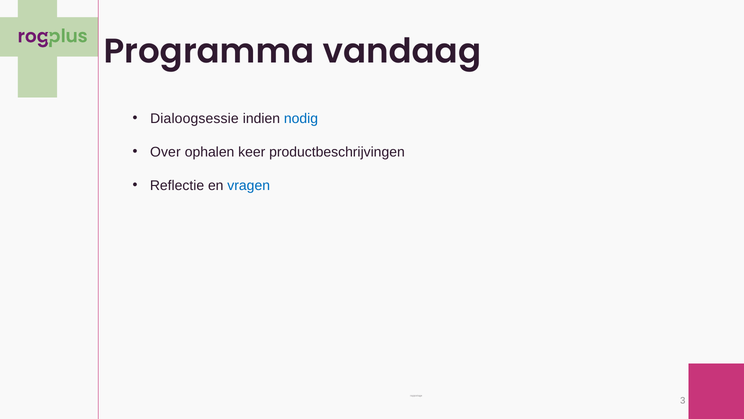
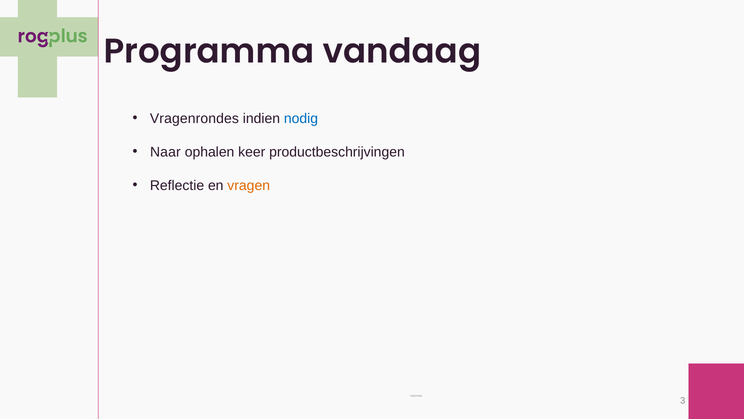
Dialoogsessie: Dialoogsessie -> Vragenrondes (194, 118)
Over: Over -> Naar (165, 152)
vragen colour: blue -> orange (249, 185)
